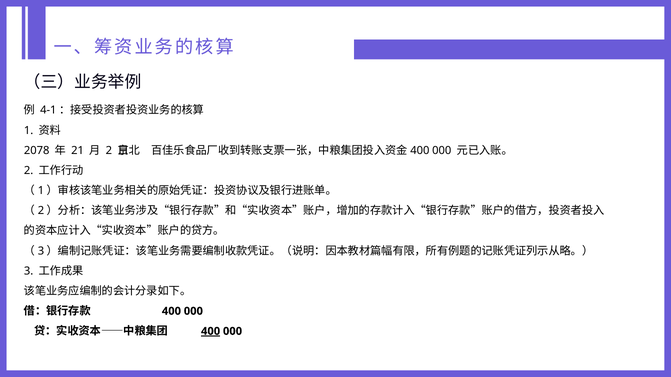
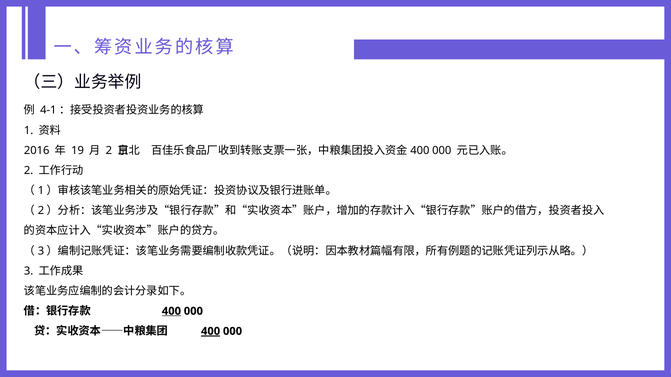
2078: 2078 -> 2016 (37, 151)
21: 21 -> 19 (78, 151)
400 underline: none -> present (171, 311)
